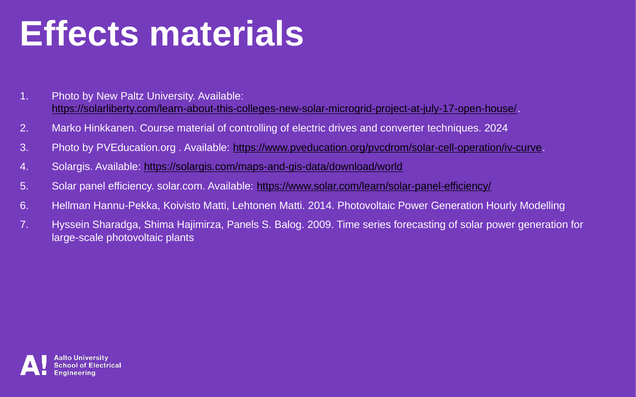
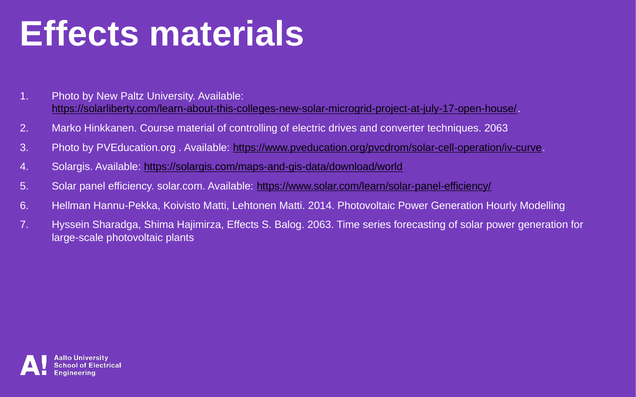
techniques 2024: 2024 -> 2063 (496, 128)
Hajimirza Panels: Panels -> Effects (243, 225)
Balog 2009: 2009 -> 2063 (321, 225)
